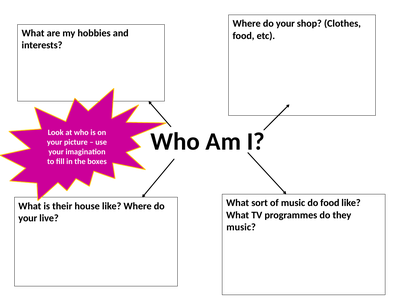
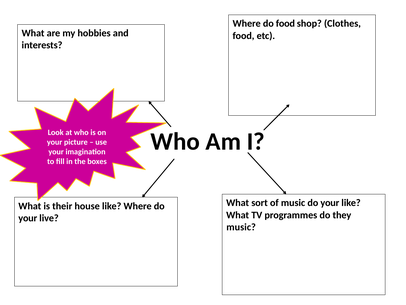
your: your -> food (285, 24)
music do food: food -> your (330, 203)
